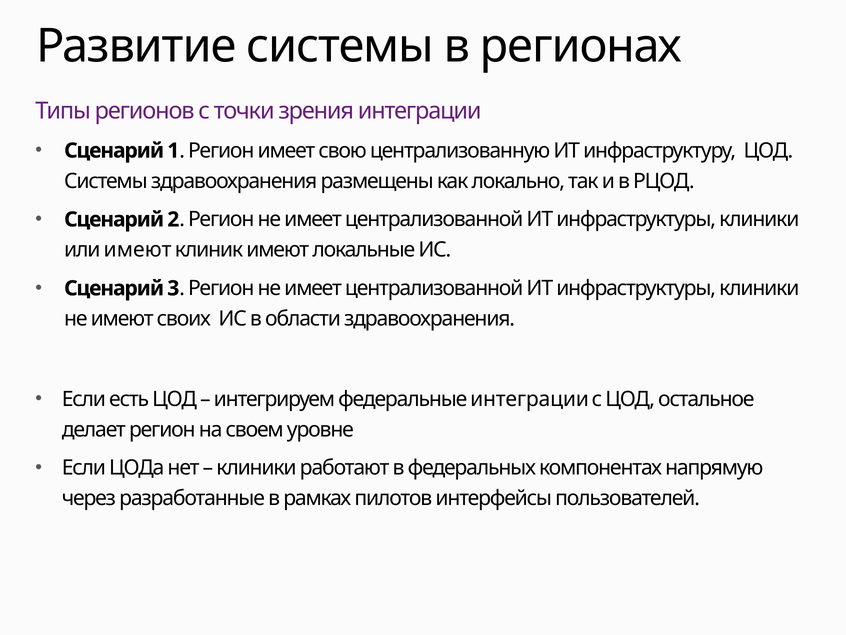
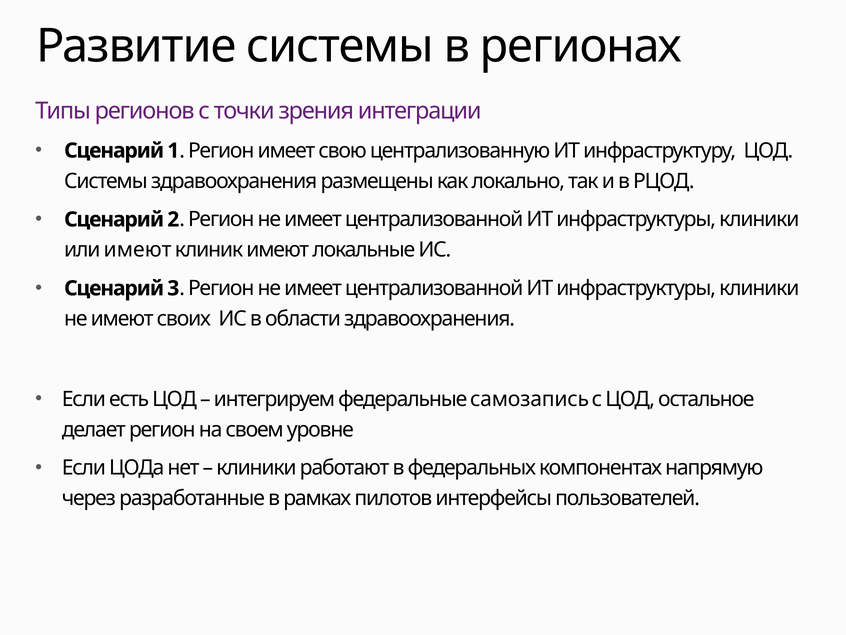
федеральные интеграции: интеграции -> самозапись (530, 399)
